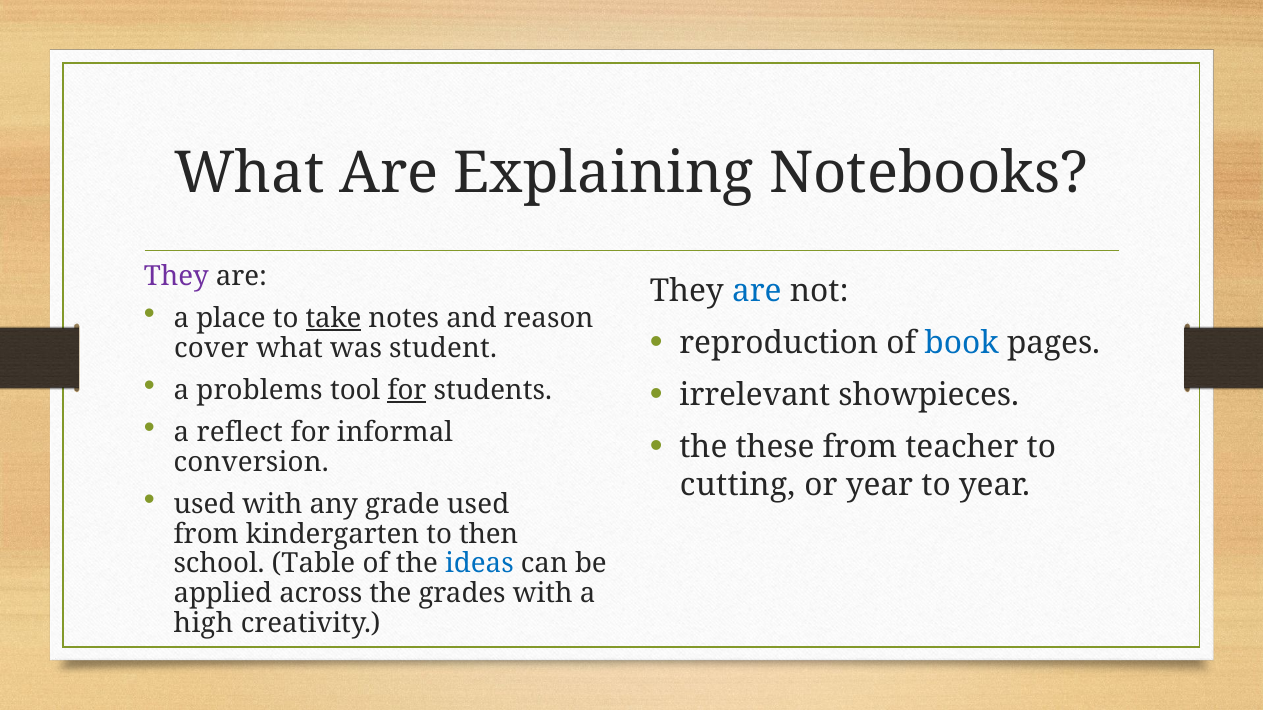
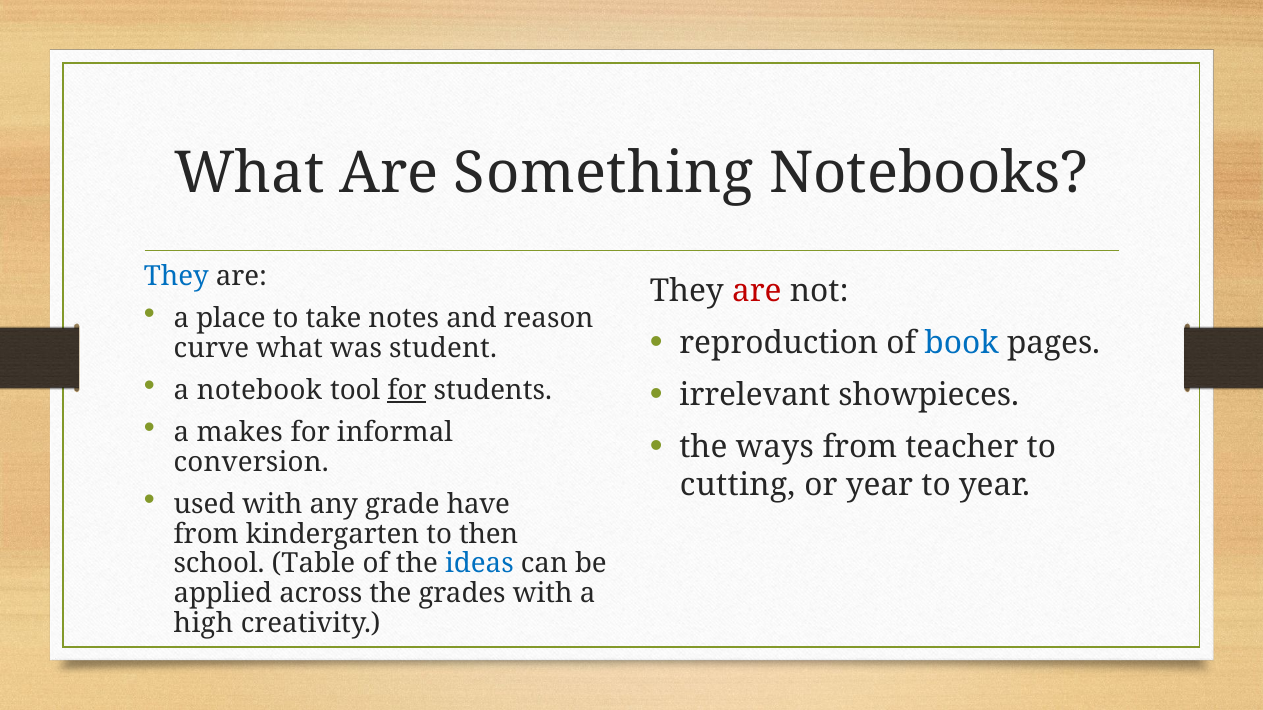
Explaining: Explaining -> Something (604, 173)
They colour: purple -> blue (176, 276)
are colour: blue -> red (757, 291)
take underline: present -> none (334, 318)
cover: cover -> curve (211, 348)
problems: problems -> notebook (259, 390)
reflect: reflect -> makes (240, 432)
these: these -> ways (775, 447)
grade used: used -> have (478, 504)
